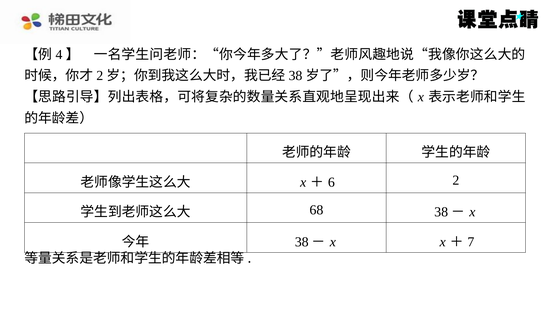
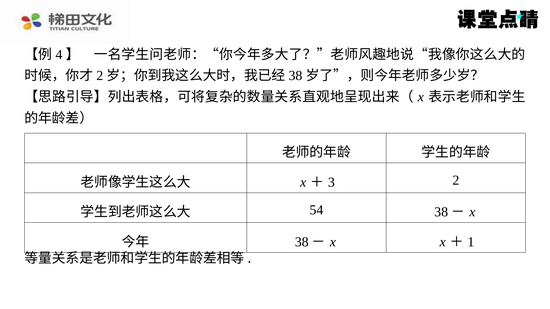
6: 6 -> 3 (331, 182)
68: 68 -> 54 (316, 210)
7: 7 -> 1 (471, 242)
